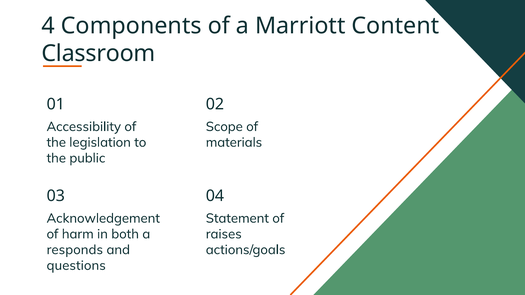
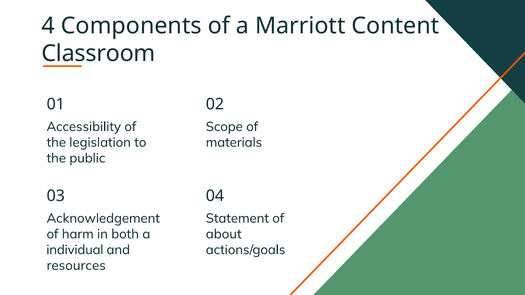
raises: raises -> about (224, 234)
responds: responds -> individual (75, 250)
questions: questions -> resources (76, 266)
